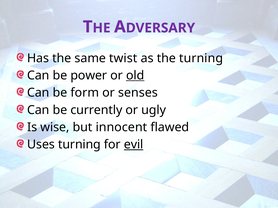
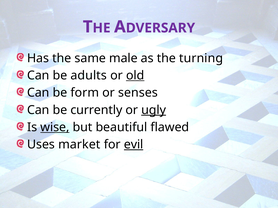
twist: twist -> male (123, 58)
power: power -> adults (89, 76)
ugly underline: none -> present (154, 110)
wise underline: none -> present (55, 128)
innocent: innocent -> beautiful (121, 128)
Uses turning: turning -> market (79, 145)
